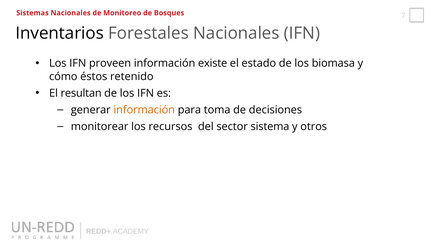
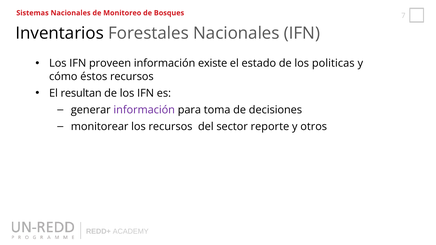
biomasa: biomasa -> politicas (333, 63)
éstos retenido: retenido -> recursos (132, 77)
información colour: orange -> purple (144, 110)
sistema: sistema -> reporte (270, 127)
